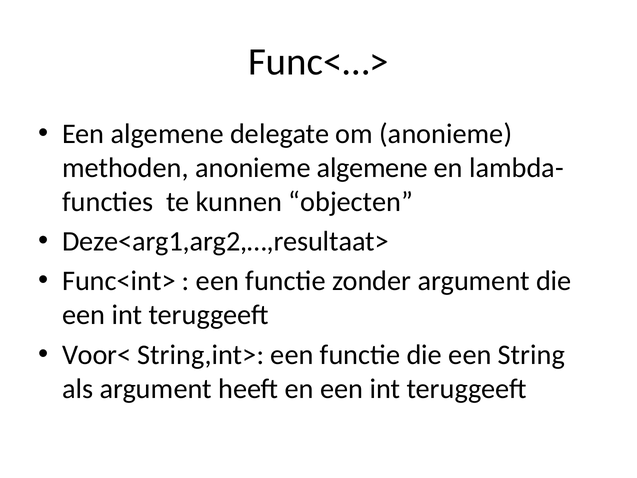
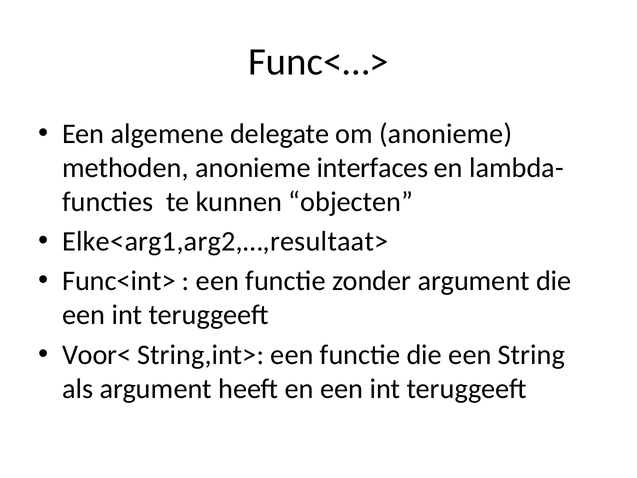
anonieme algemene: algemene -> interfaces (372, 168)
Deze<arg1,arg2,…,resultaat>: Deze<arg1,arg2,…,resultaat> -> Elke<arg1,arg2,…,resultaat> (225, 241)
